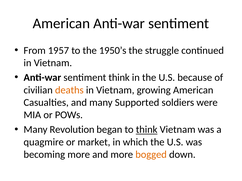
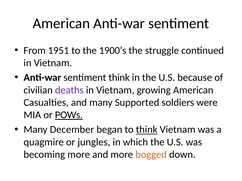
1957: 1957 -> 1951 (59, 51)
1950’s: 1950’s -> 1900’s (113, 51)
deaths colour: orange -> purple (69, 90)
POWs underline: none -> present (69, 115)
Revolution: Revolution -> December (72, 130)
market: market -> jungles (94, 142)
